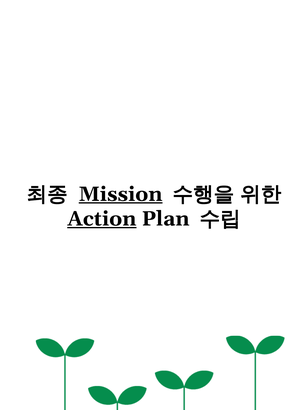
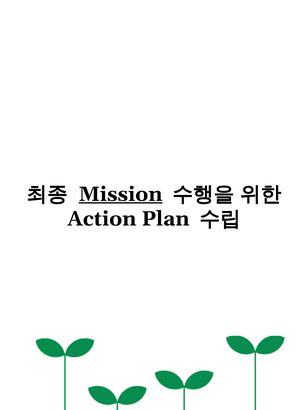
Action underline: present -> none (102, 219)
